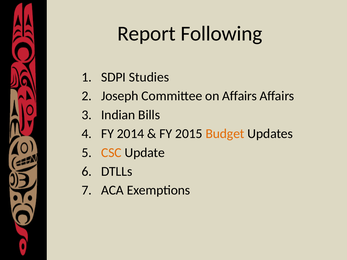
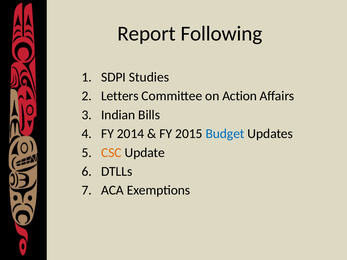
Joseph: Joseph -> Letters (120, 96)
on Affairs: Affairs -> Action (240, 96)
Budget colour: orange -> blue (225, 134)
